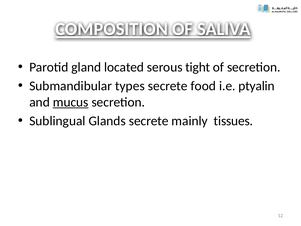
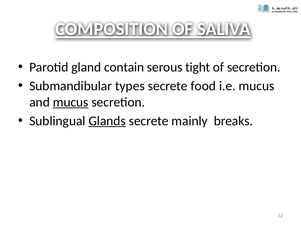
located: located -> contain (124, 67)
i.e ptyalin: ptyalin -> mucus (256, 86)
Glands underline: none -> present (107, 121)
tissues: tissues -> breaks (233, 121)
